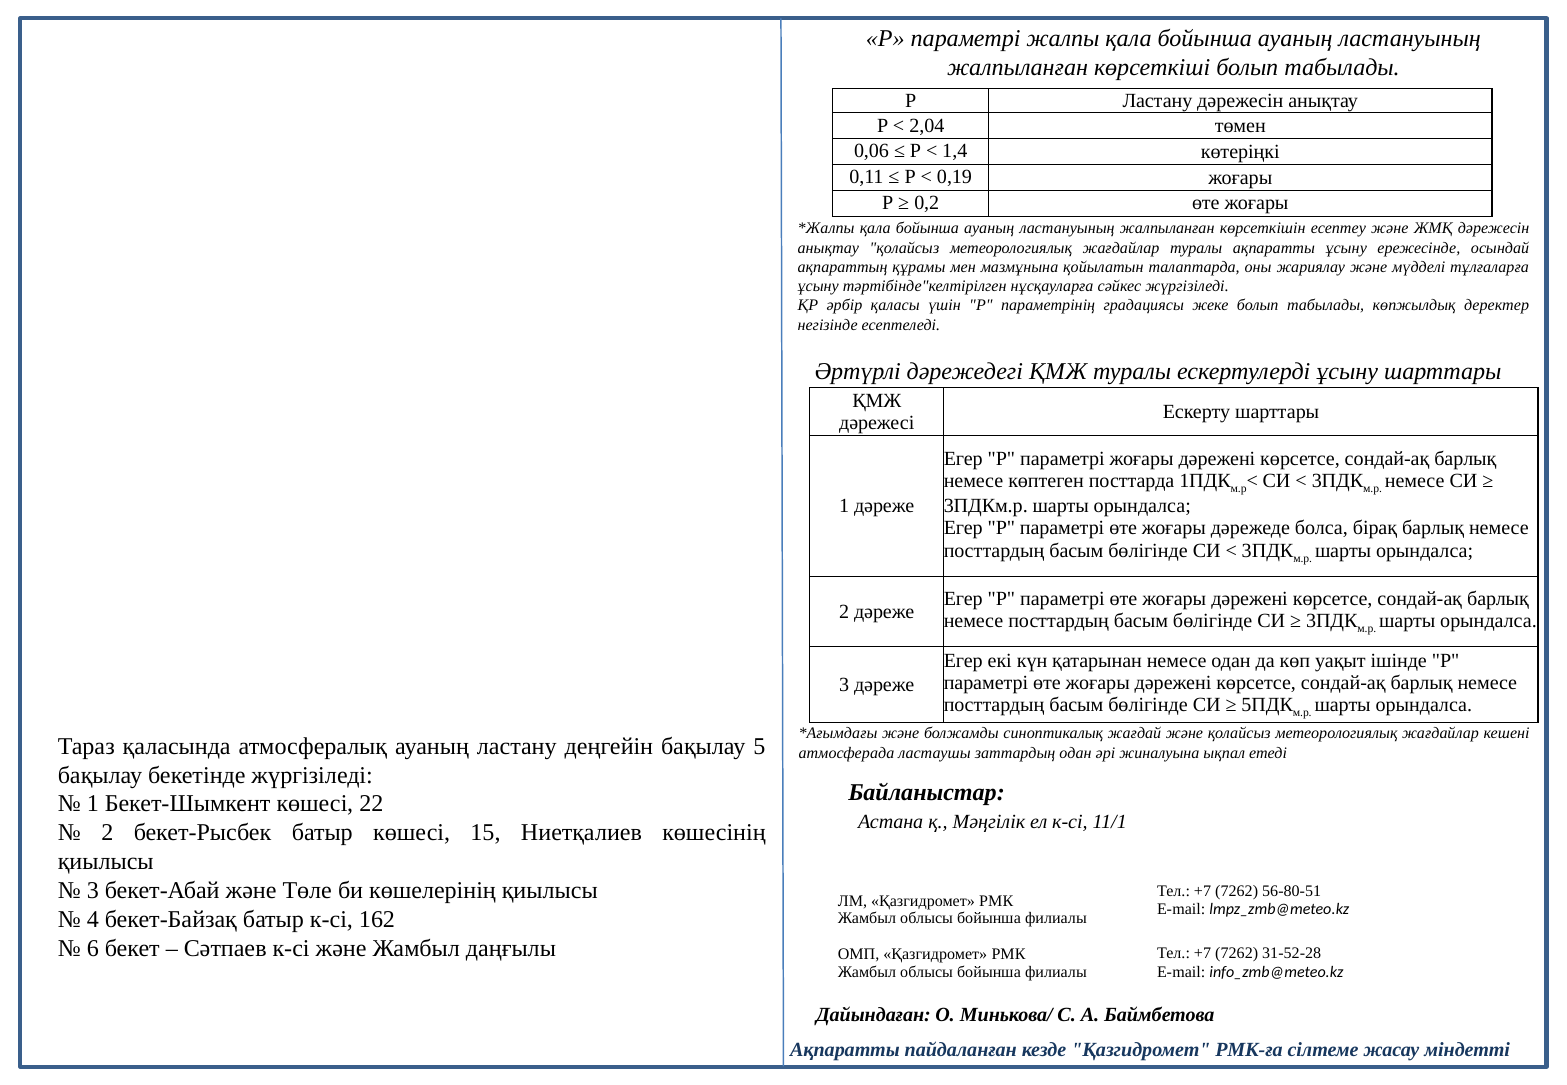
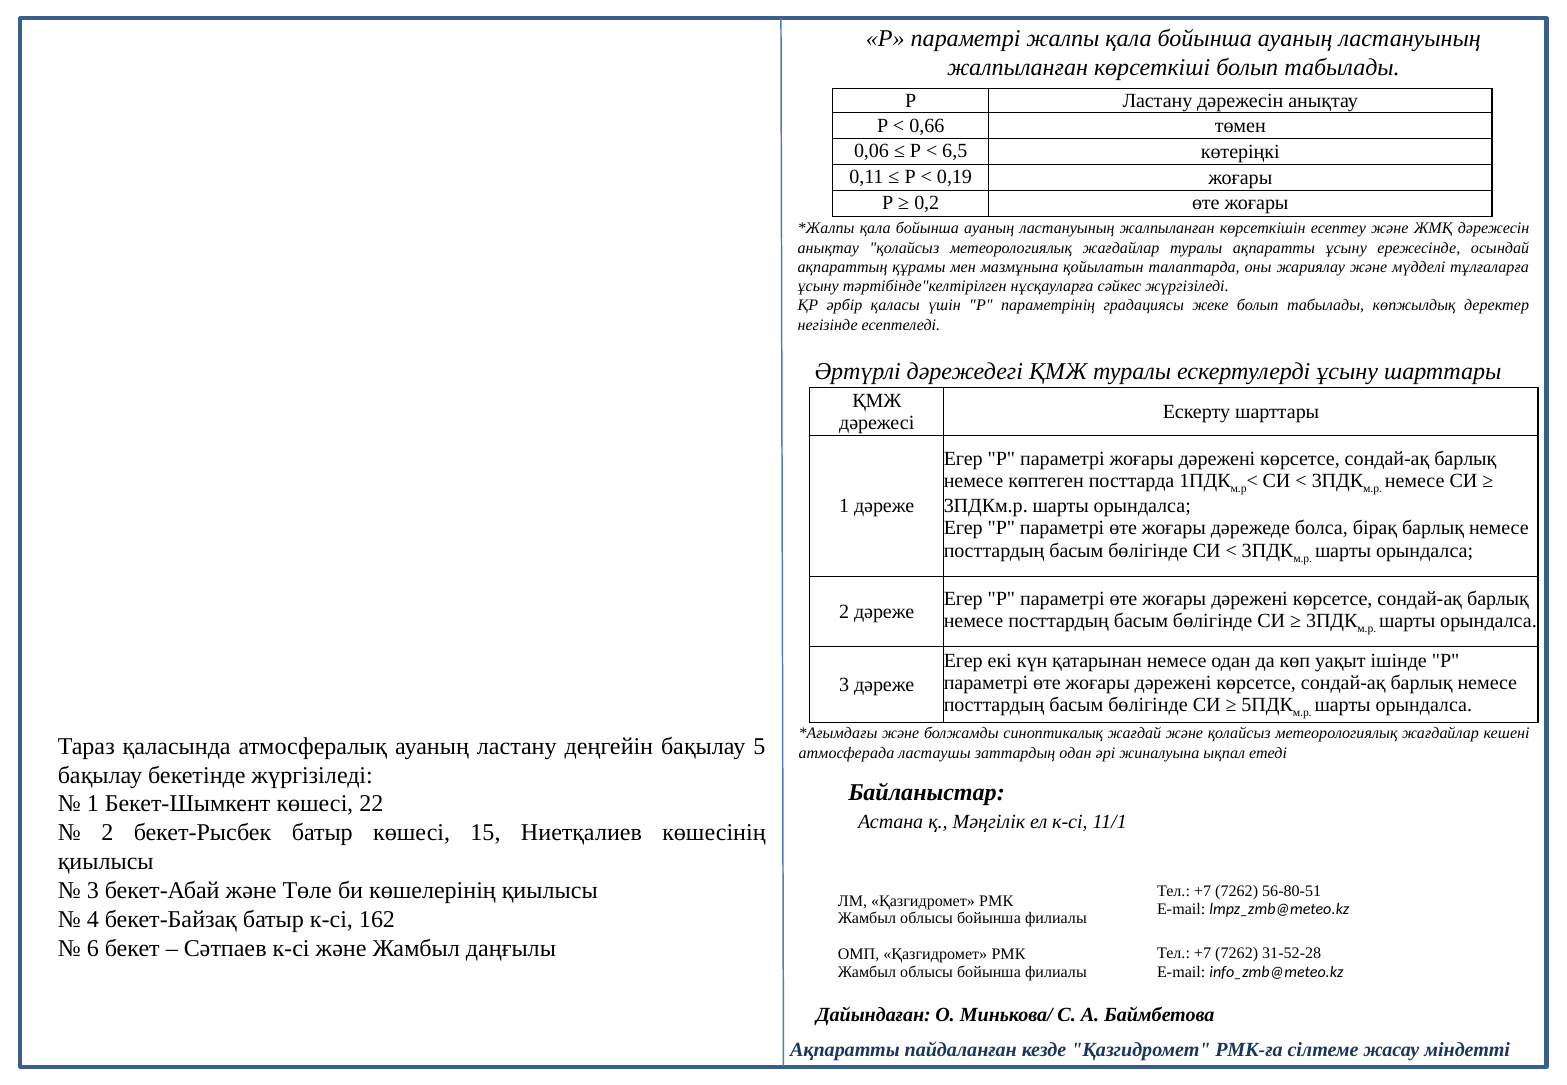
2,04: 2,04 -> 0,66 (927, 125)
1,4: 1,4 -> 6,5 (955, 151)
